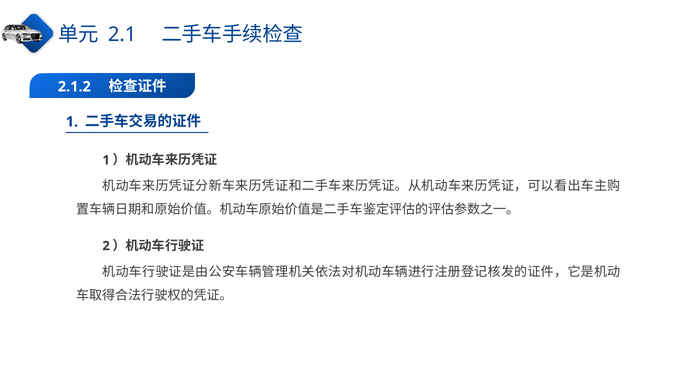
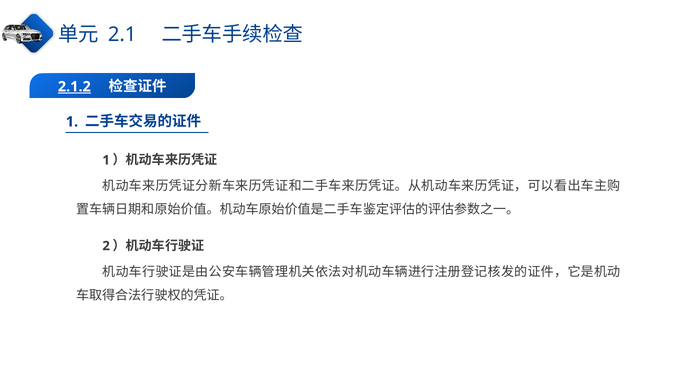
2.1.2 underline: none -> present (74, 87)
